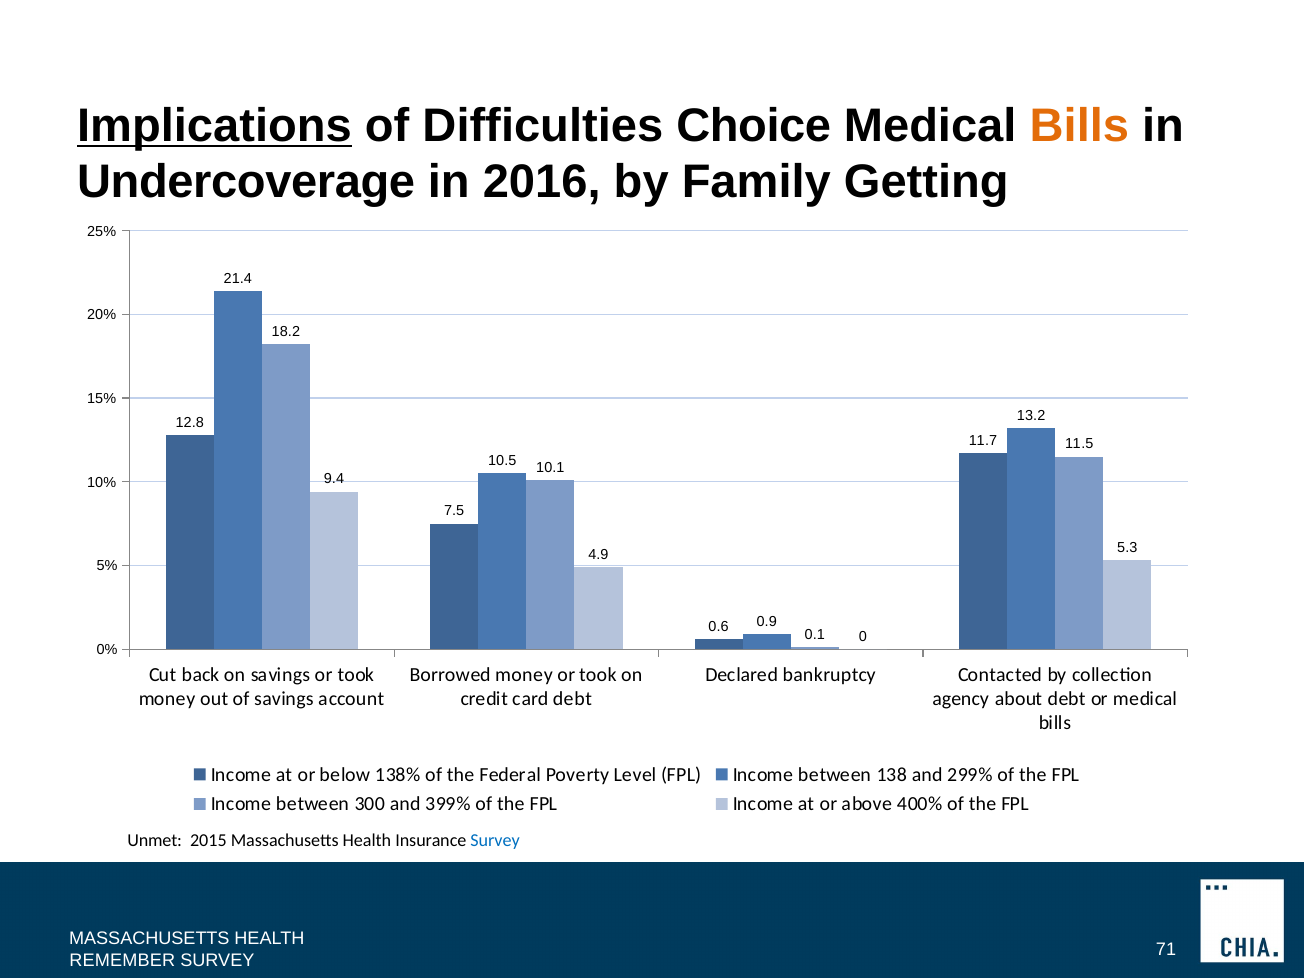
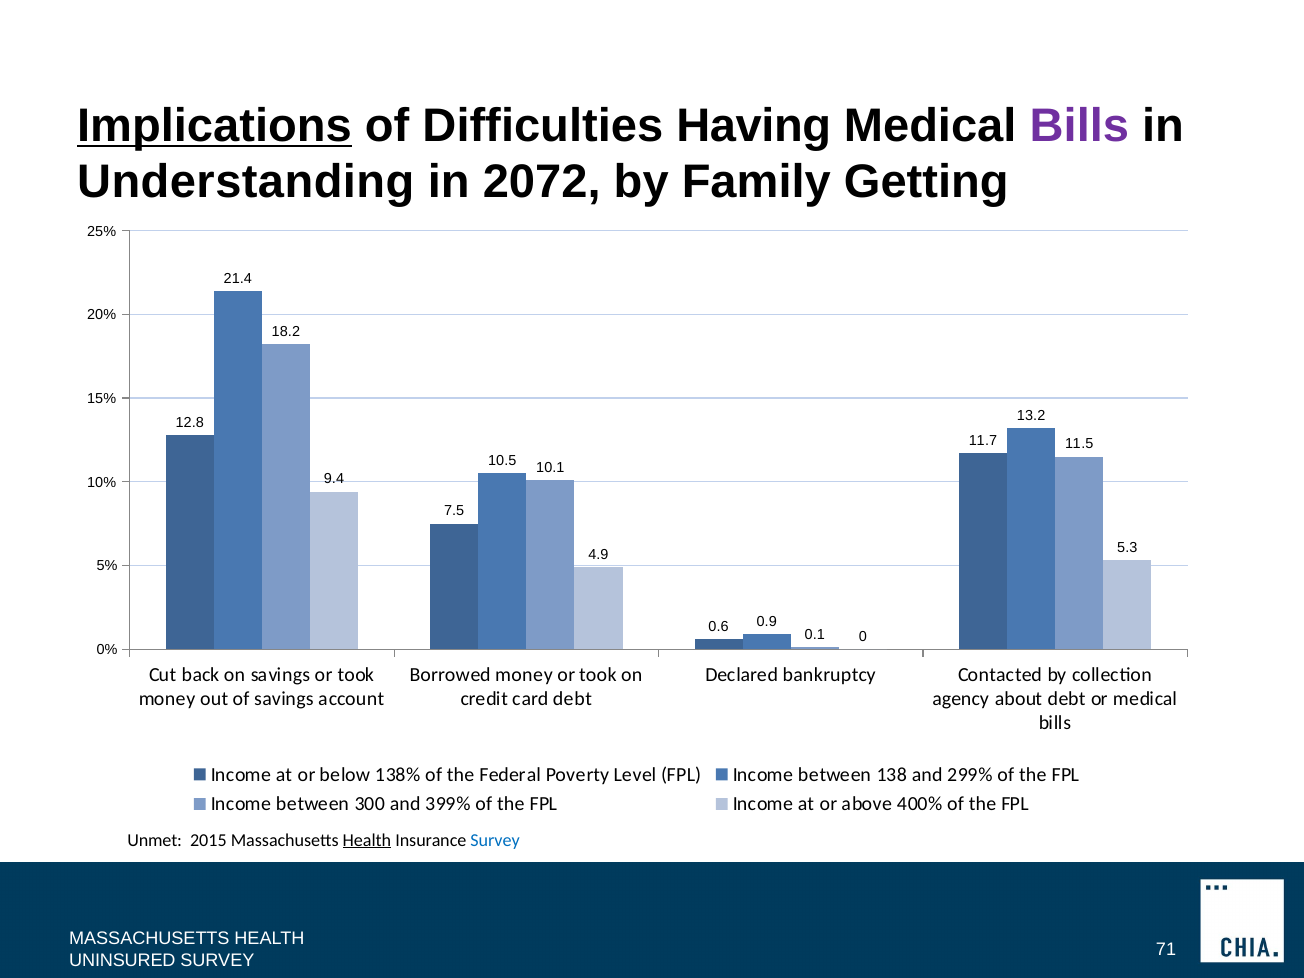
Choice: Choice -> Having (754, 126)
Bills colour: orange -> purple (1079, 126)
Undercoverage: Undercoverage -> Understanding (246, 182)
2016: 2016 -> 2072 (542, 182)
Health underline: none -> present (367, 840)
REMEMBER: REMEMBER -> UNINSURED (122, 960)
